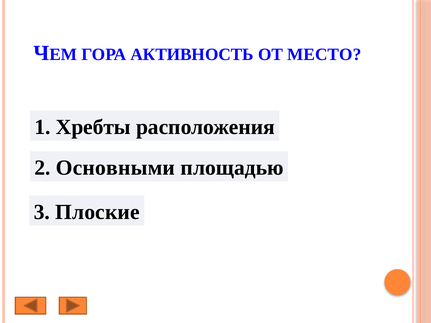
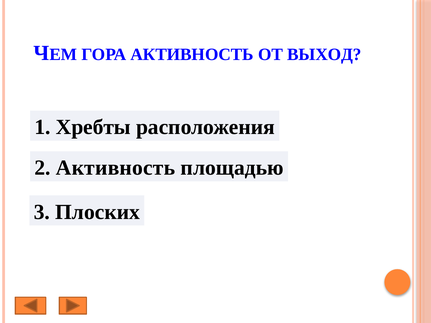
МЕСТО: МЕСТО -> ВЫХОД (324, 55)
2 Основными: Основными -> Активность (115, 168)
Плоские: Плоские -> Плоских (98, 212)
